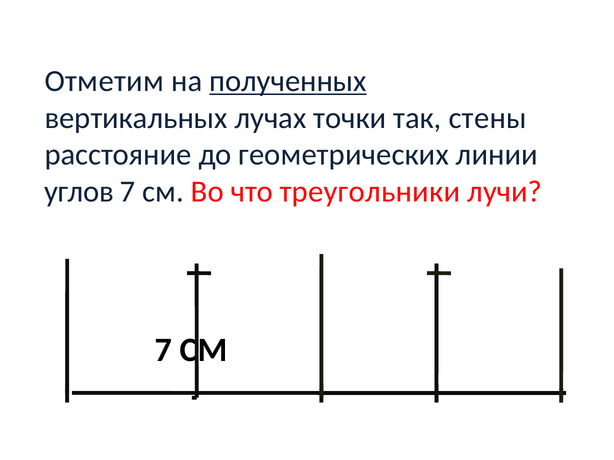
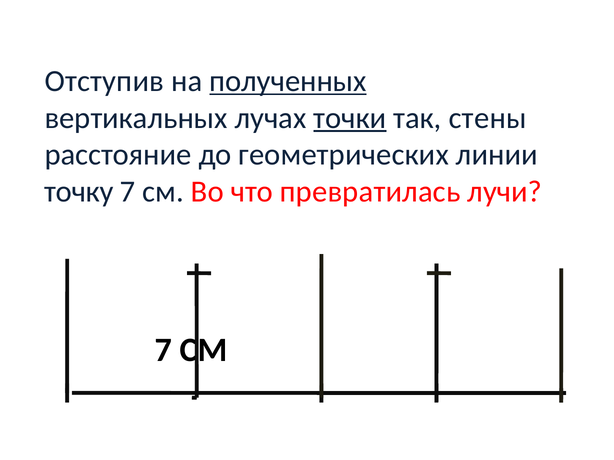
Отметим: Отметим -> Отступив (104, 81)
точки underline: none -> present (350, 118)
углов: углов -> точку (79, 192)
треугольники: треугольники -> превратилась (370, 192)
